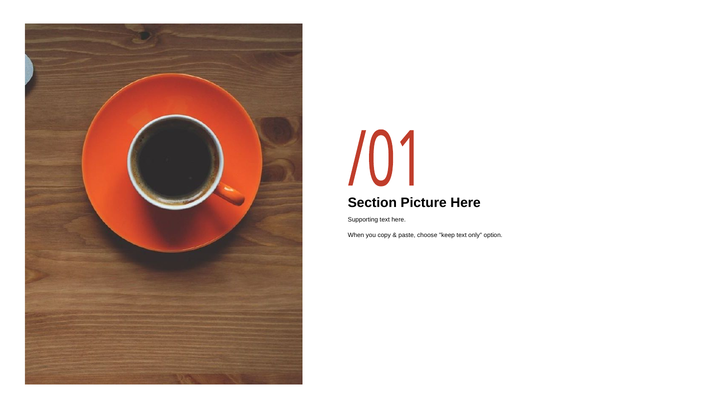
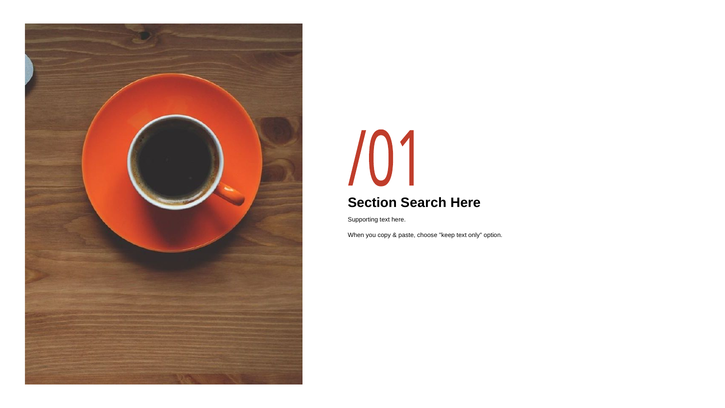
Picture: Picture -> Search (424, 203)
